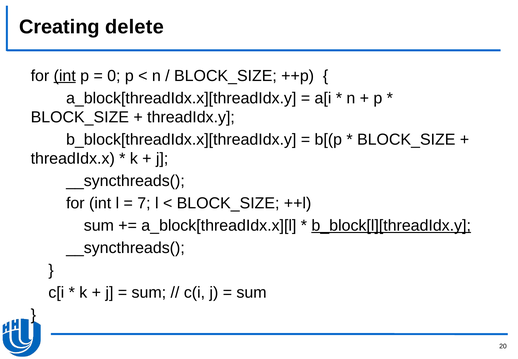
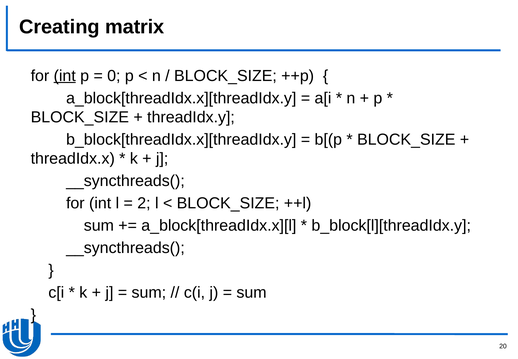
delete: delete -> matrix (135, 27)
7: 7 -> 2 (144, 203)
b_block[l][threadIdx.y underline: present -> none (391, 226)
